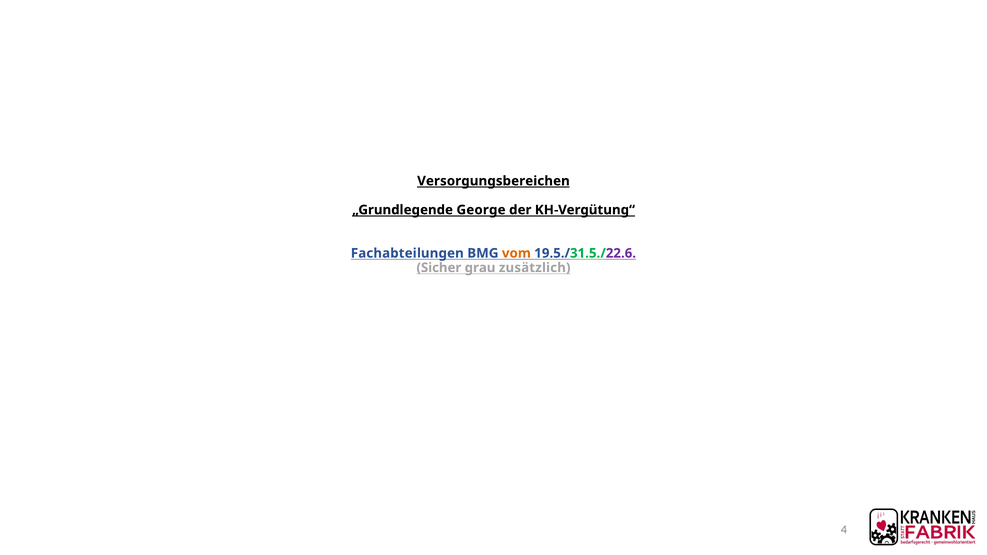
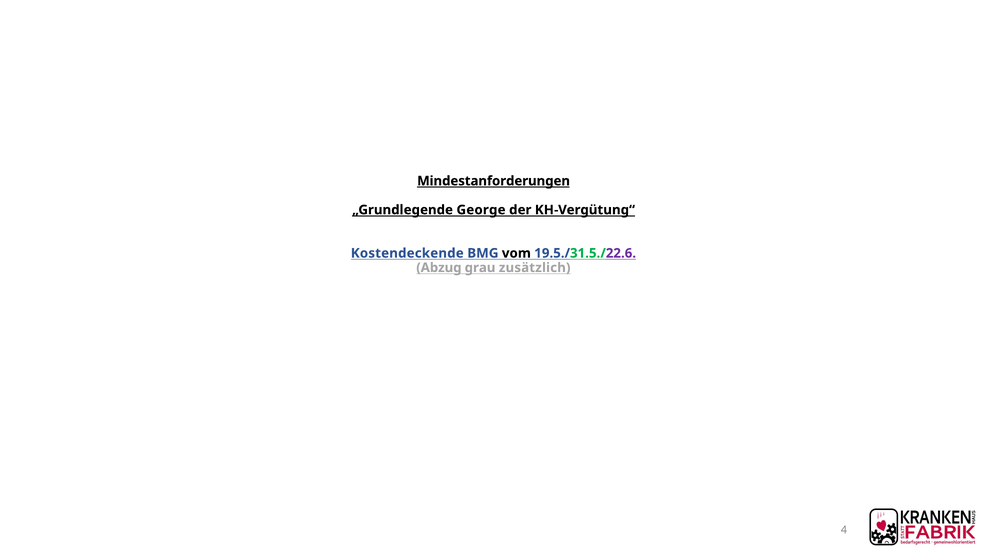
Versorgungsbereichen: Versorgungsbereichen -> Mindestanforderungen (494, 181)
Fachabteilungen: Fachabteilungen -> Kostendeckende (407, 253)
vom colour: orange -> black (516, 253)
Sicher: Sicher -> Abzug (439, 268)
